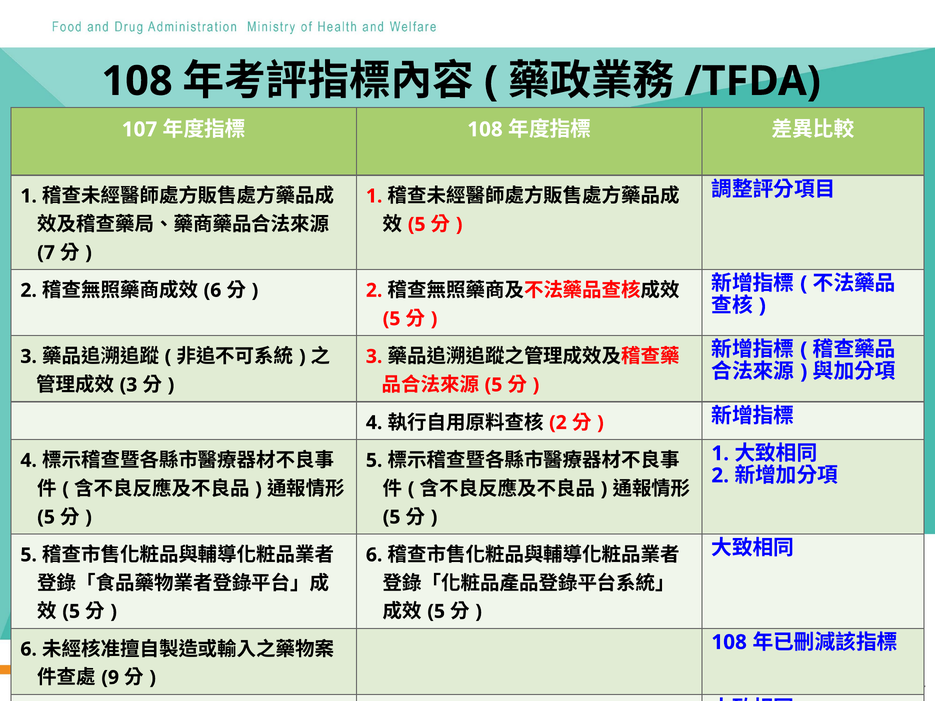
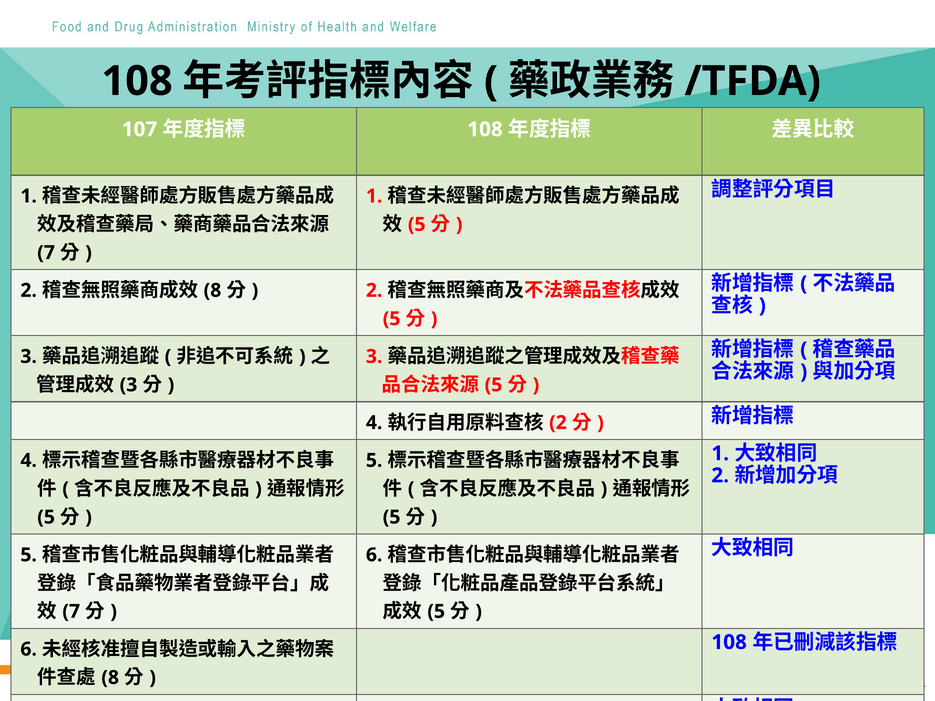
6: 6 -> 8 (212, 290)
5: 5 -> 7 (71, 612)
9: 9 -> 8 (110, 678)
